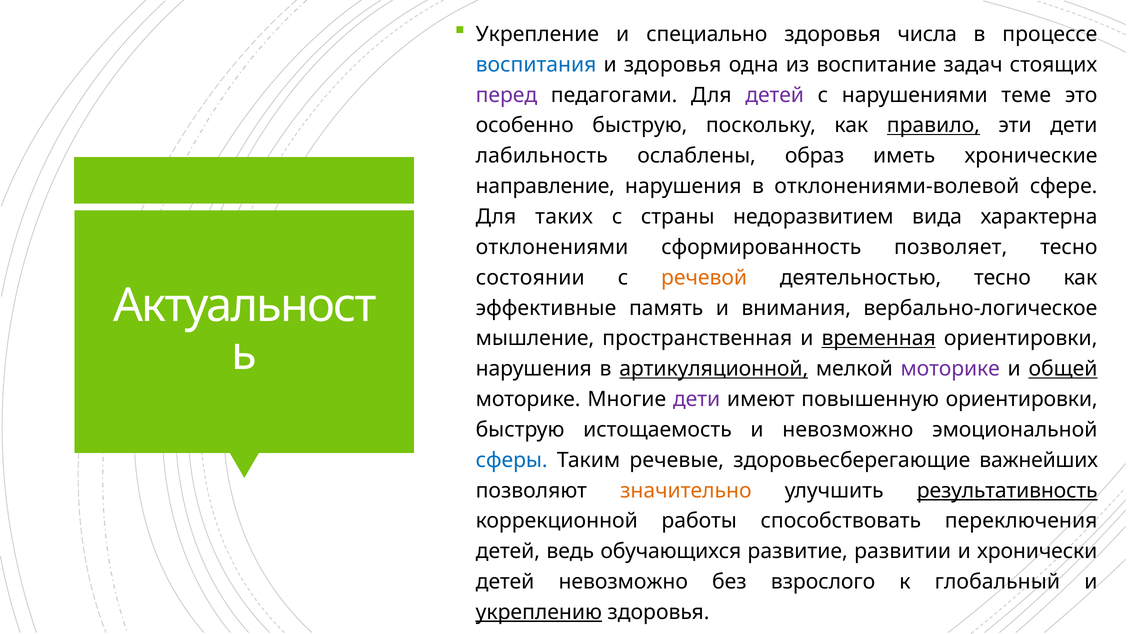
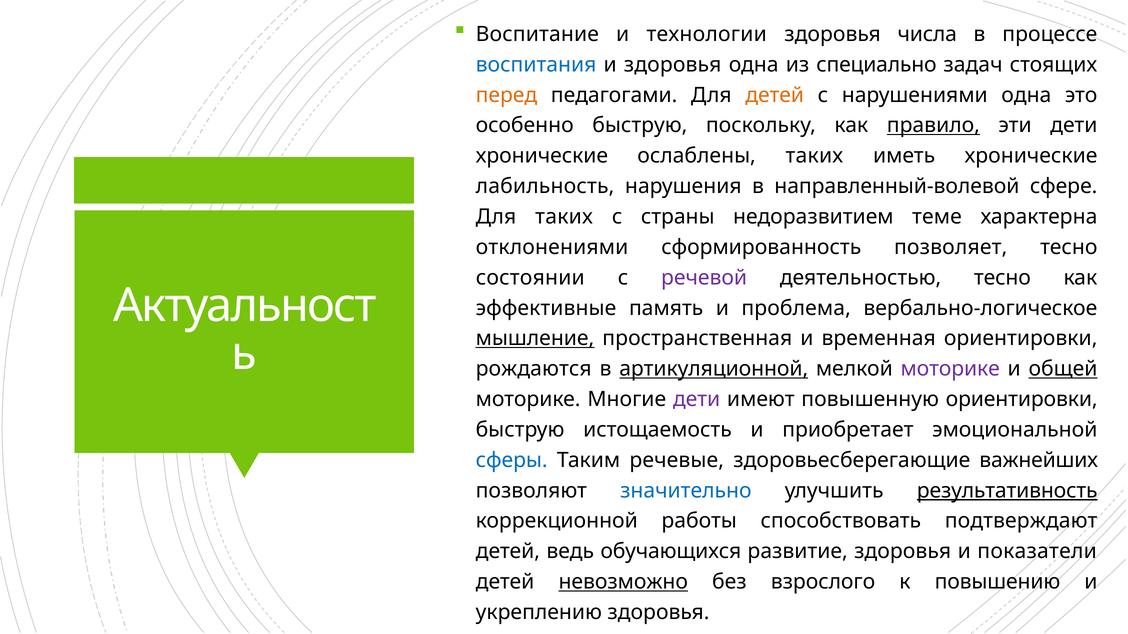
Укрепление: Укрепление -> Воспитание (537, 34)
специально: специально -> технологии (707, 34)
воспитание: воспитание -> специально (876, 65)
перед colour: purple -> orange (506, 95)
детей colour: purple -> orange (775, 95)
нарушениями теме: теме -> одна (1026, 95)
лабильность: лабильность -> хронические (542, 156)
ослаблены образ: образ -> таких (814, 156)
направление: направление -> лабильность (545, 187)
отклонениями-волевой: отклонениями-волевой -> направленный-волевой (897, 187)
вида: вида -> теме (937, 217)
речевой colour: orange -> purple (704, 278)
внимания: внимания -> проблема (796, 308)
мышление underline: none -> present (535, 339)
временная underline: present -> none (879, 339)
нарушения: нарушения -> рождаются (534, 369)
и невозможно: невозможно -> приобретает (848, 430)
значительно colour: orange -> blue (686, 491)
переключения: переключения -> подтверждают (1021, 521)
развитие развитии: развитии -> здоровья (903, 552)
хронически: хронически -> показатели (1037, 552)
невозможно underline: none -> present (623, 582)
глобальный: глобальный -> повышению (997, 582)
укреплению underline: present -> none (539, 613)
